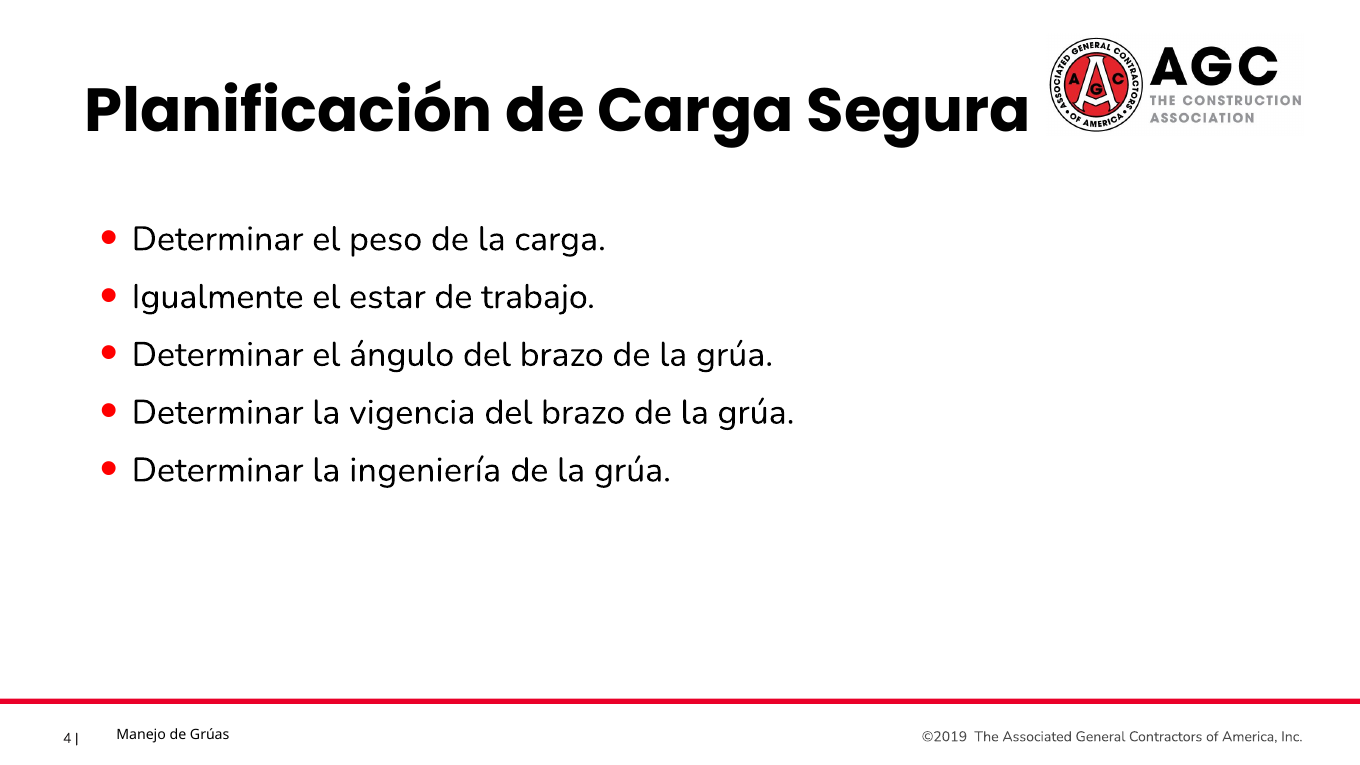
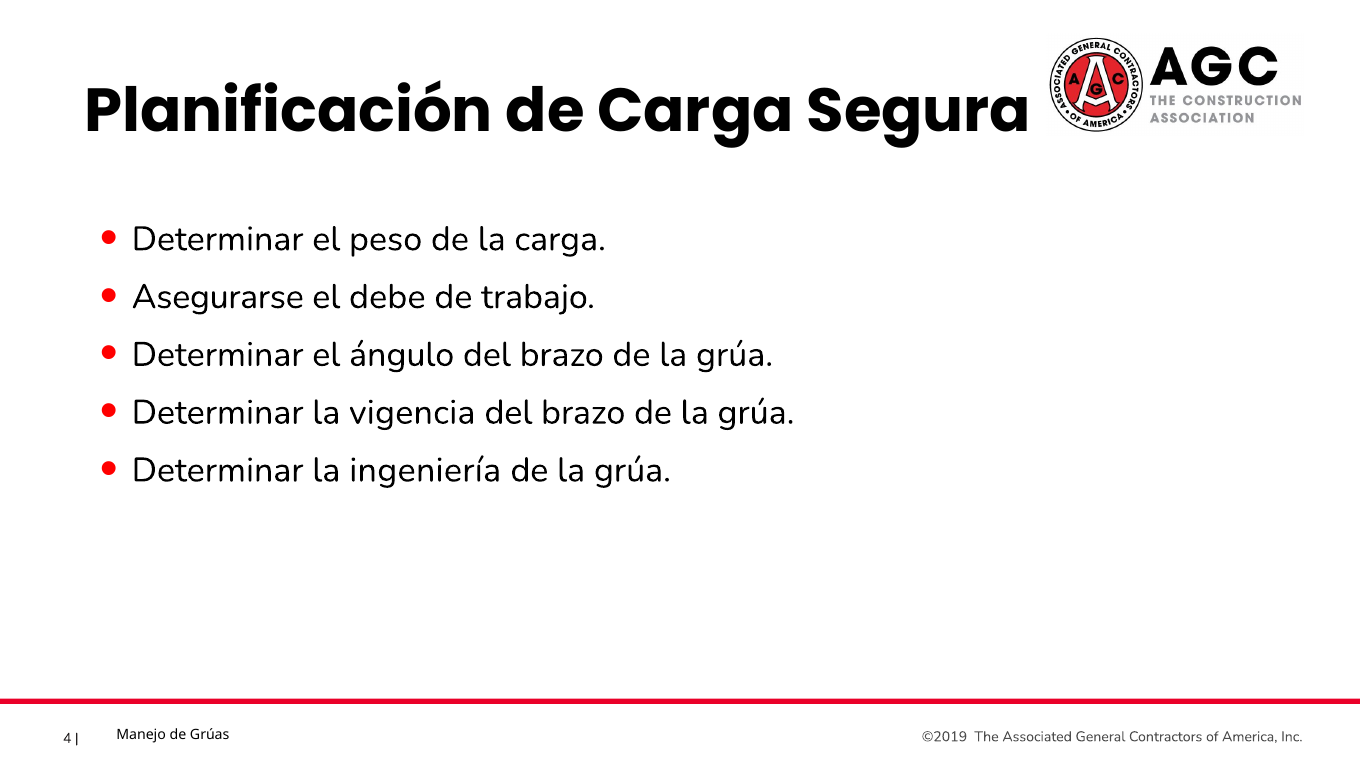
Igualmente: Igualmente -> Asegurarse (218, 297)
estar: estar -> debe (387, 297)
